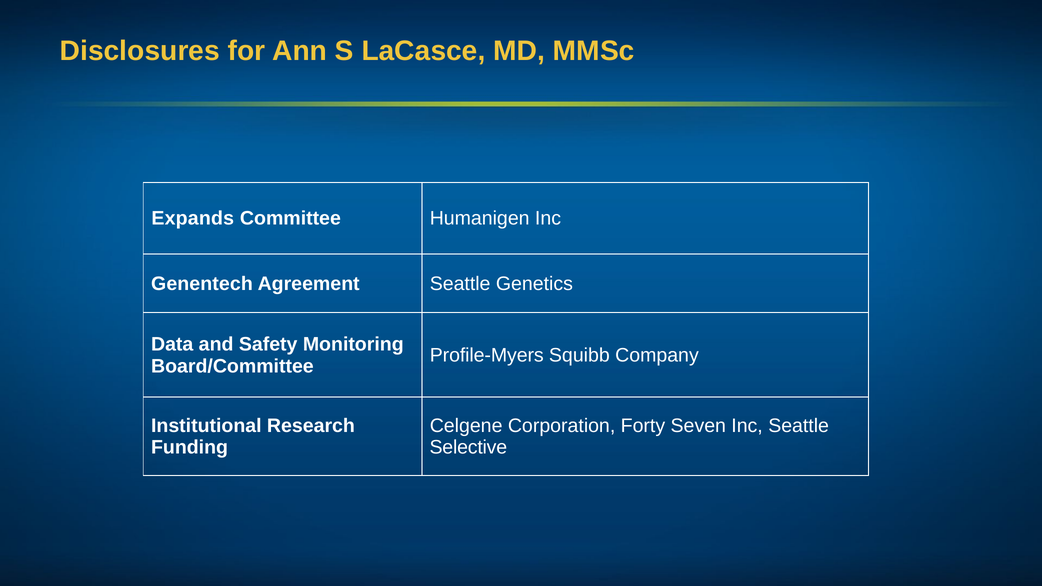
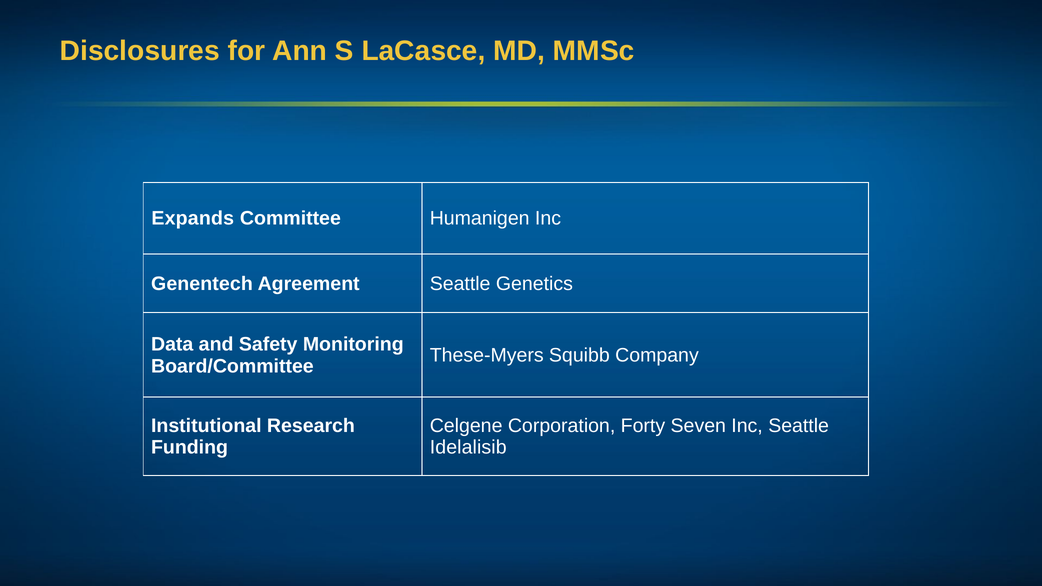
Profile-Myers: Profile-Myers -> These-Myers (487, 355)
Selective: Selective -> Idelalisib (468, 448)
